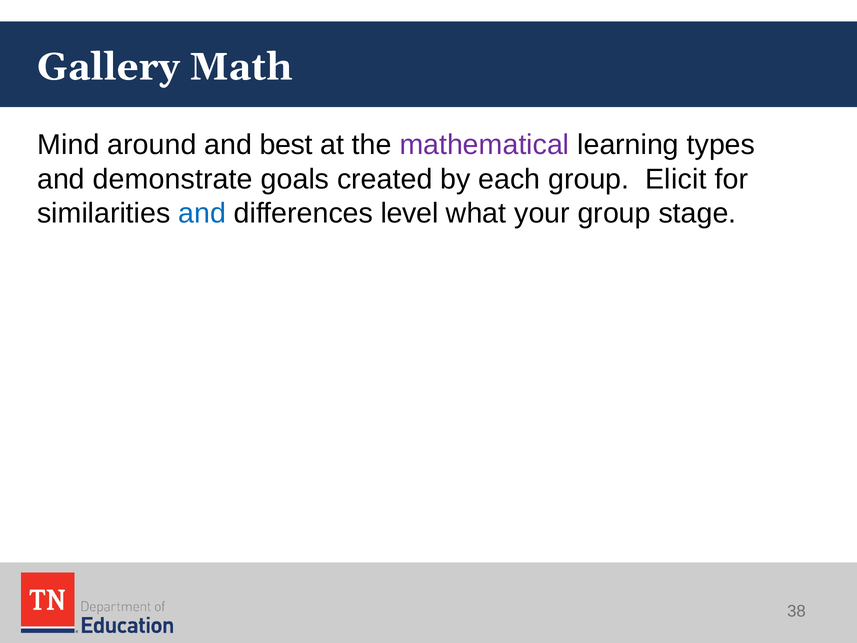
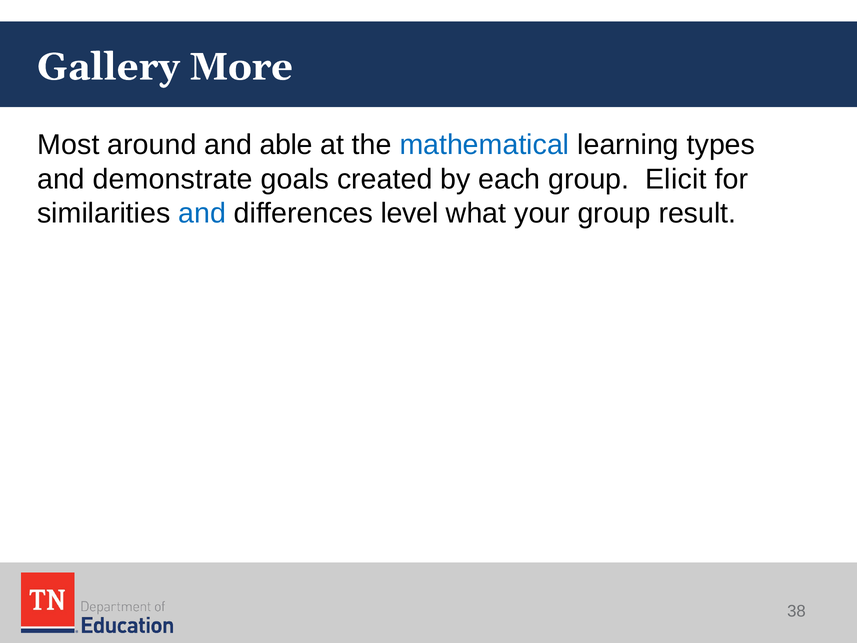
Math: Math -> More (241, 67)
Mind: Mind -> Most (68, 145)
best: best -> able (286, 145)
mathematical colour: purple -> blue (484, 145)
stage: stage -> result (697, 213)
